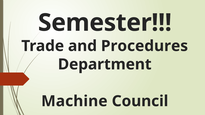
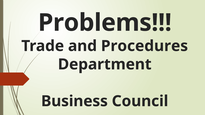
Semester: Semester -> Problems (105, 23)
Machine: Machine -> Business (74, 101)
